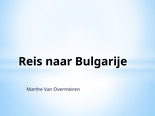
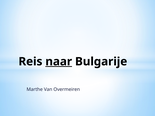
naar underline: none -> present (59, 62)
